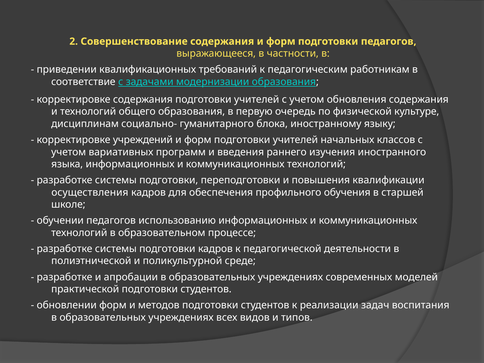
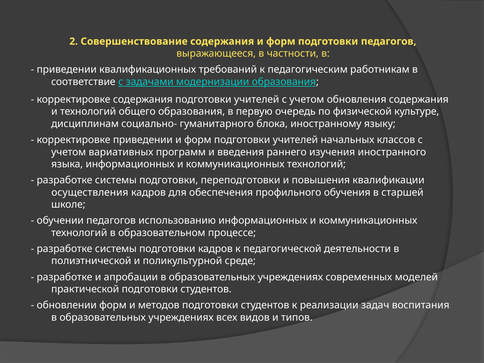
корректировке учреждений: учреждений -> приведении (143, 140)
